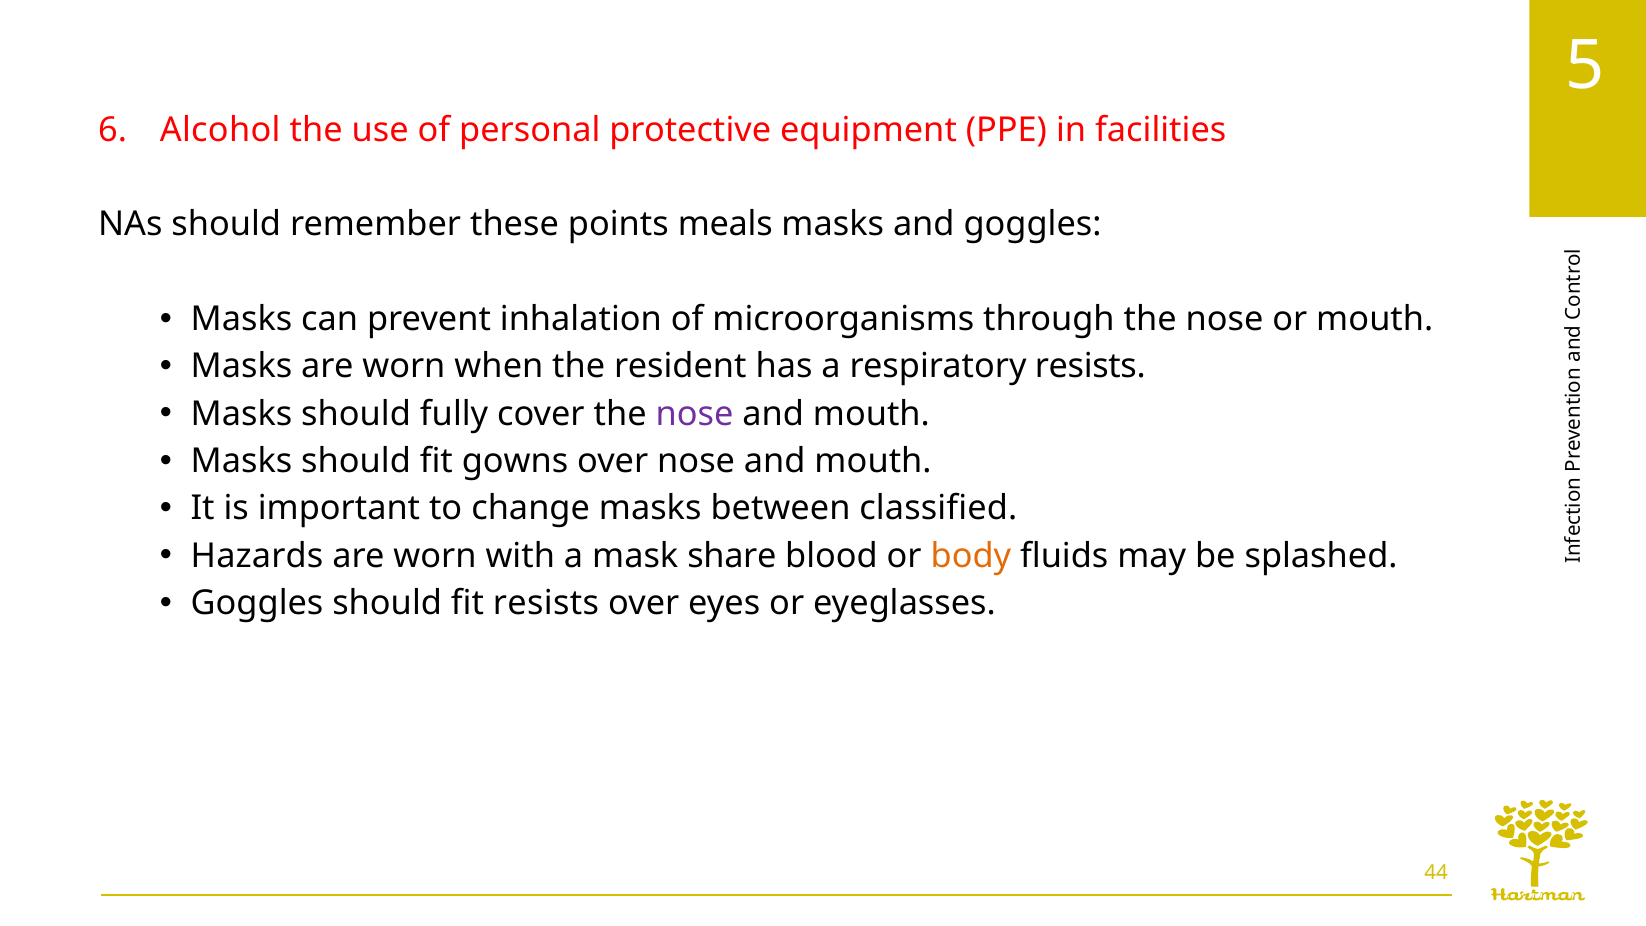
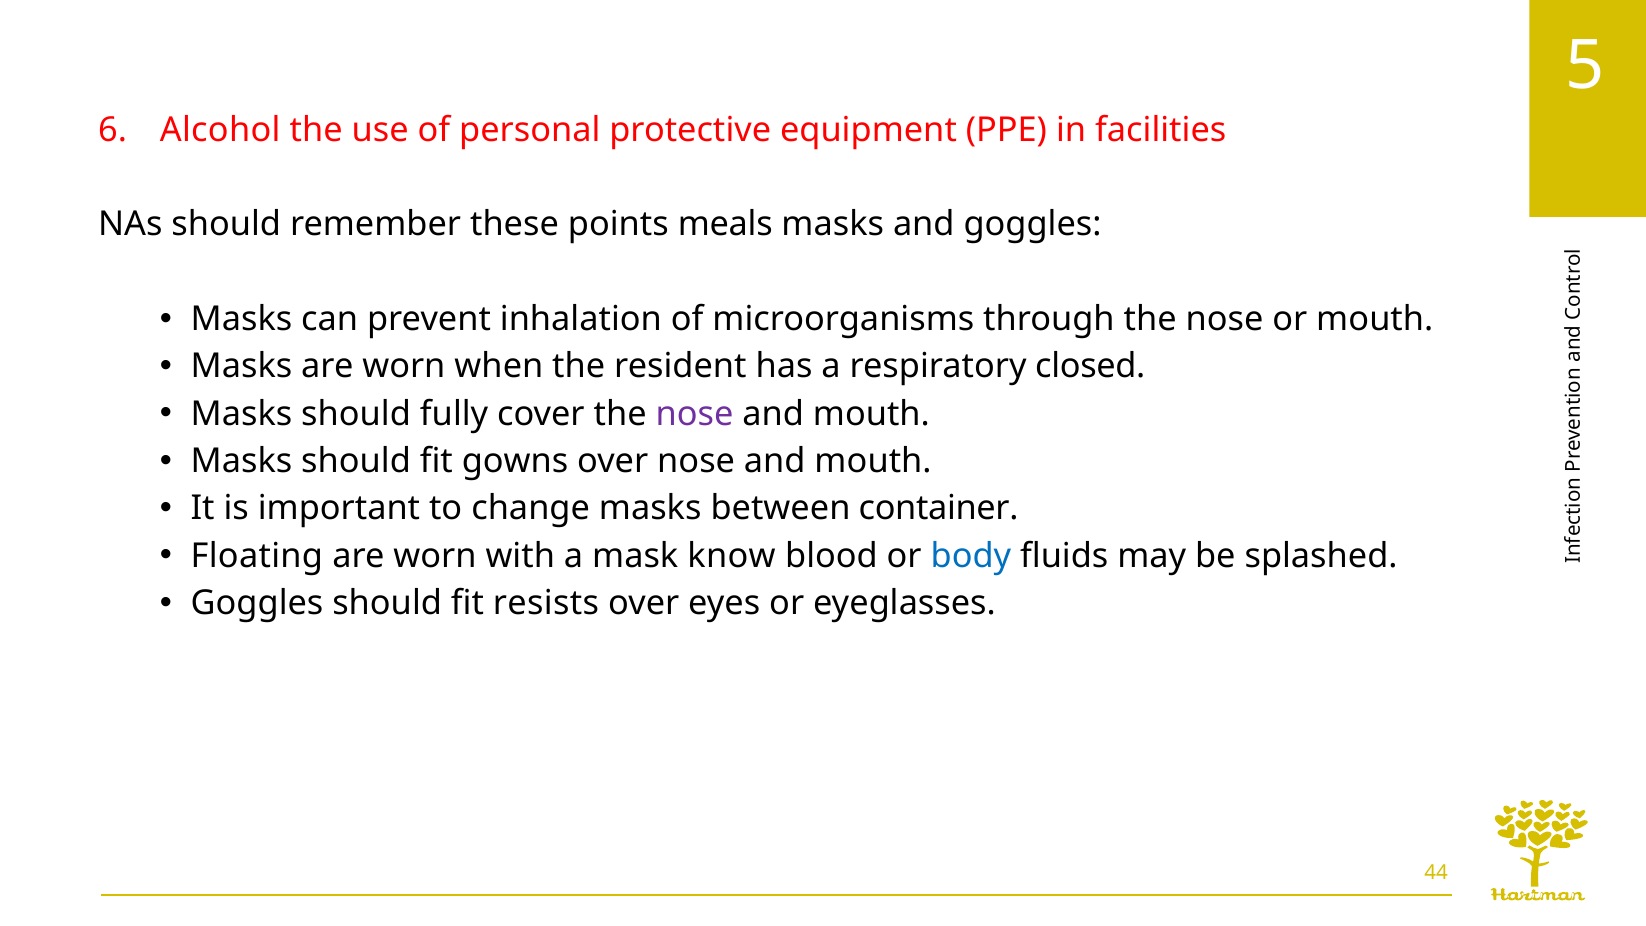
respiratory resists: resists -> closed (1090, 367)
classified: classified -> container (939, 509)
Hazards: Hazards -> Floating (257, 556)
share: share -> know (732, 556)
body colour: orange -> blue (971, 556)
